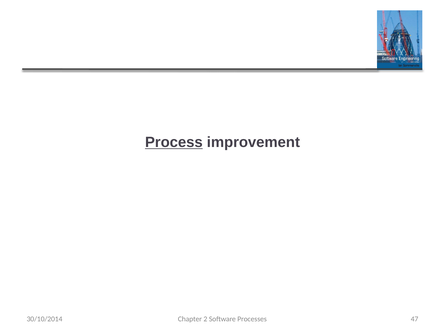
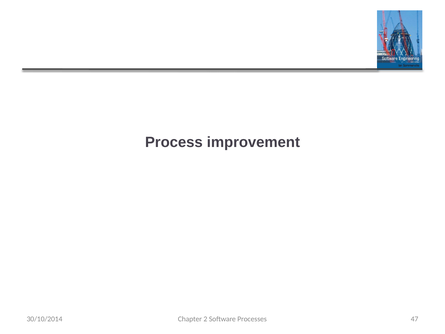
Process underline: present -> none (174, 142)
